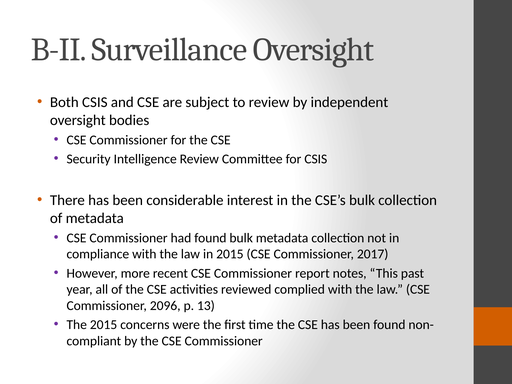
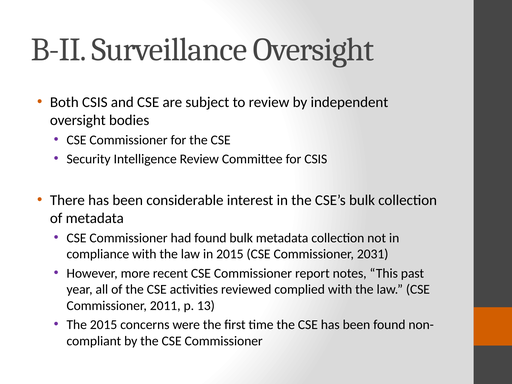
2017: 2017 -> 2031 (373, 254)
2096: 2096 -> 2011 (165, 306)
